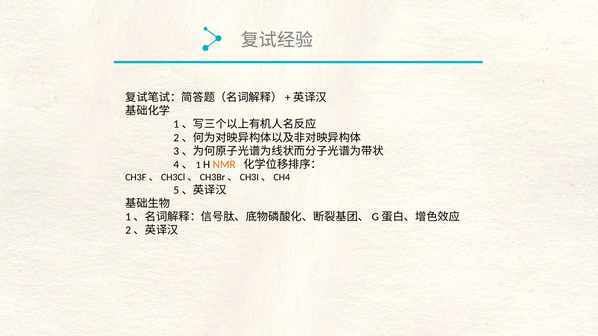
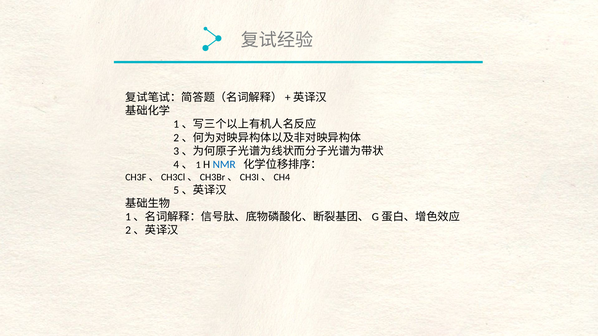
NMR colour: orange -> blue (224, 165)
